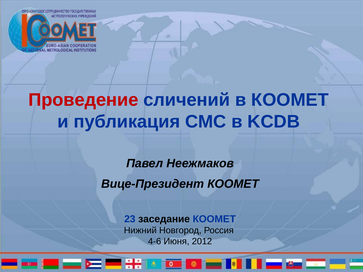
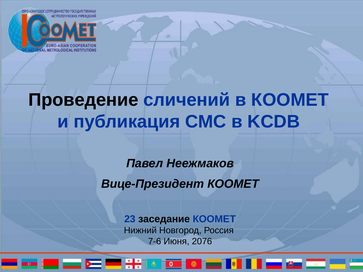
Проведение colour: red -> black (83, 100)
4-6: 4-6 -> 7-6 (155, 242)
2012: 2012 -> 2076 (202, 242)
